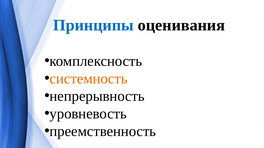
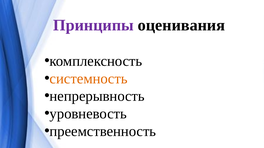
Принципы colour: blue -> purple (93, 25)
